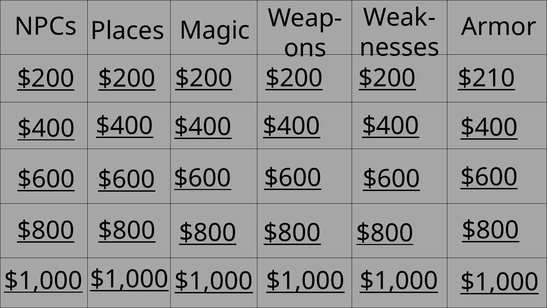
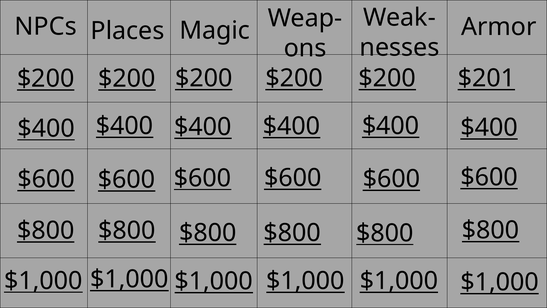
$210: $210 -> $201 (486, 78)
